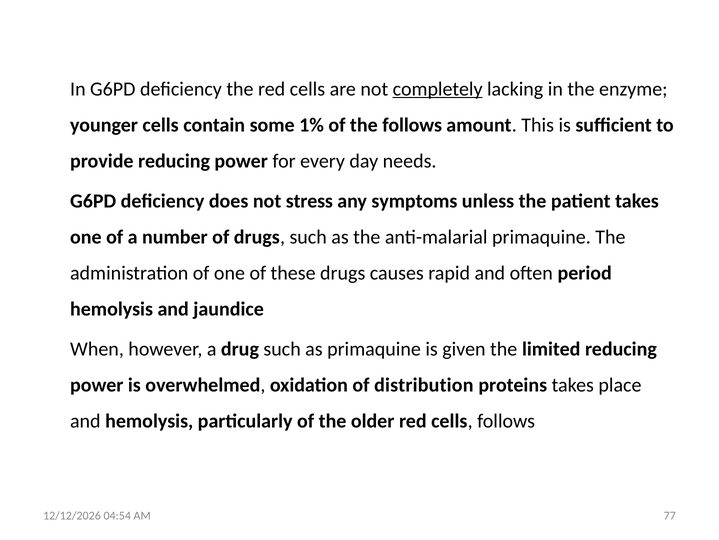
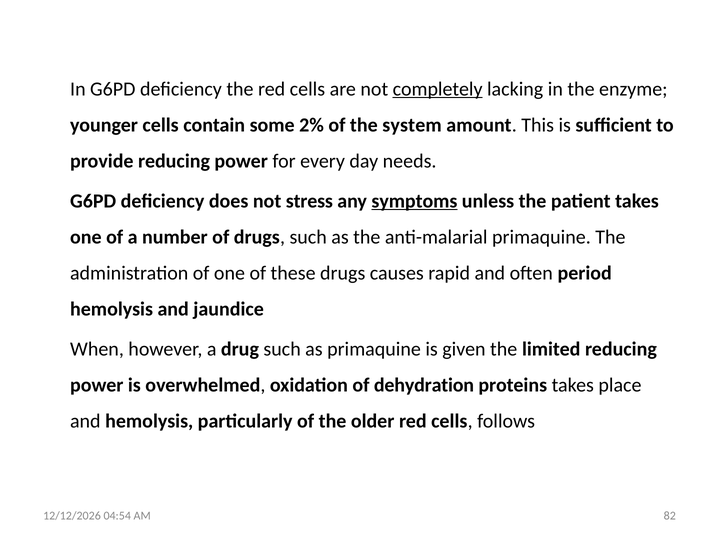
1%: 1% -> 2% (312, 125)
the follows: follows -> system (412, 125)
symptoms underline: none -> present (414, 201)
distribution: distribution -> dehydration (424, 384)
77: 77 -> 82 (670, 515)
